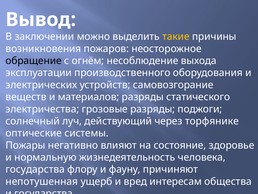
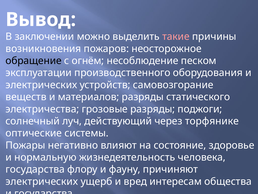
такие colour: yellow -> pink (176, 37)
выхода: выхода -> песком (199, 61)
непотушенная: непотушенная -> электрических (42, 181)
